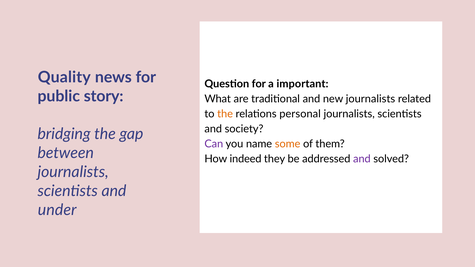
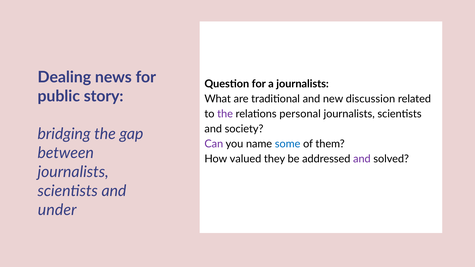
Quality: Quality -> Dealing (64, 77)
a important: important -> journalists (303, 84)
new journalists: journalists -> discussion (370, 99)
the colour: orange -> purple (225, 114)
some colour: orange -> blue (288, 144)
indeed: indeed -> valued (245, 159)
